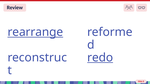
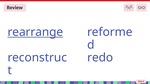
redo underline: present -> none (100, 58)
